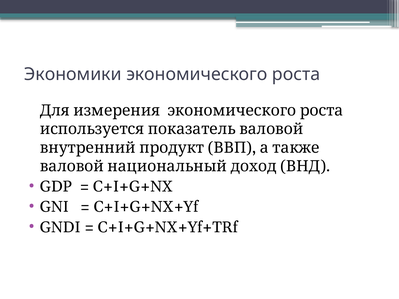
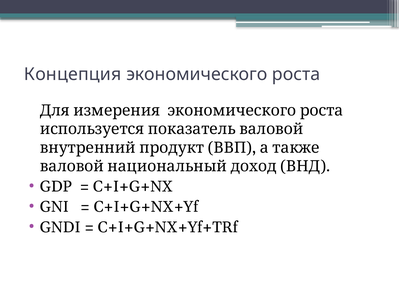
Экономики: Экономики -> Концепция (73, 74)
